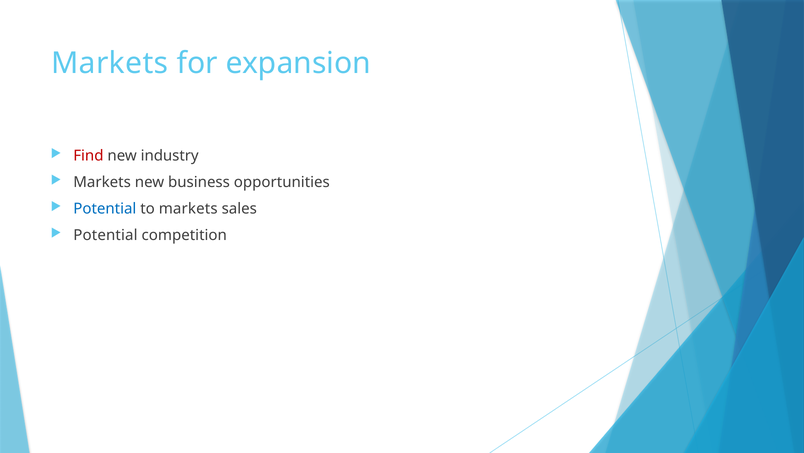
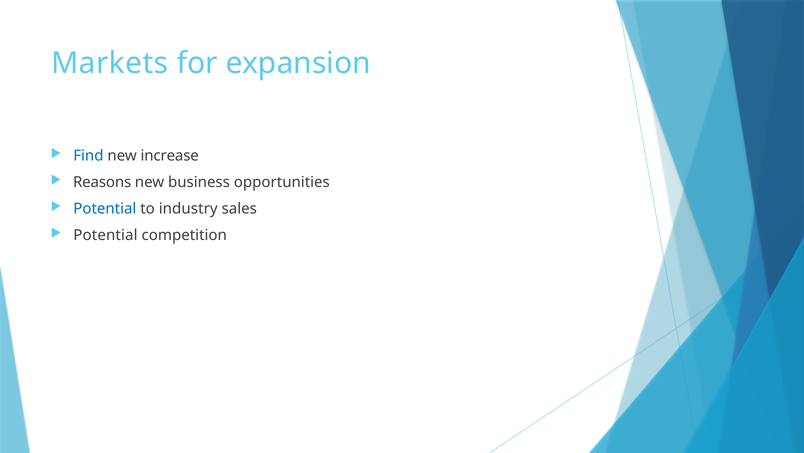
Find colour: red -> blue (88, 156)
industry: industry -> increase (170, 156)
Markets: Markets -> Reasons (102, 182)
to markets: markets -> industry (188, 209)
